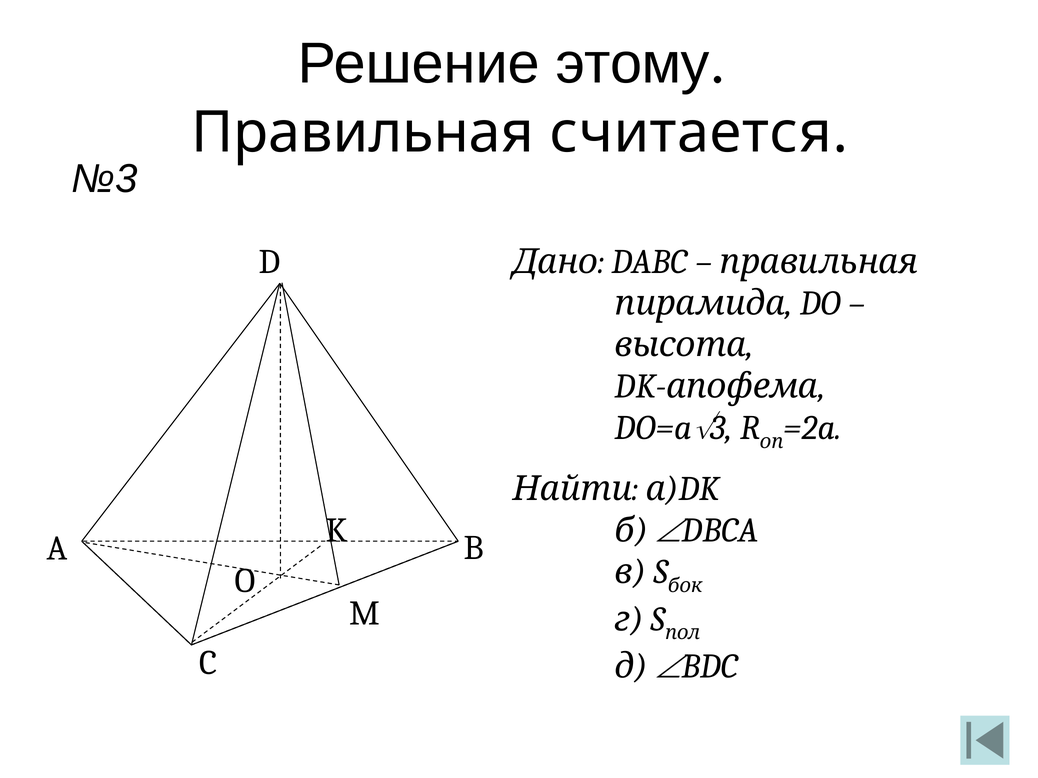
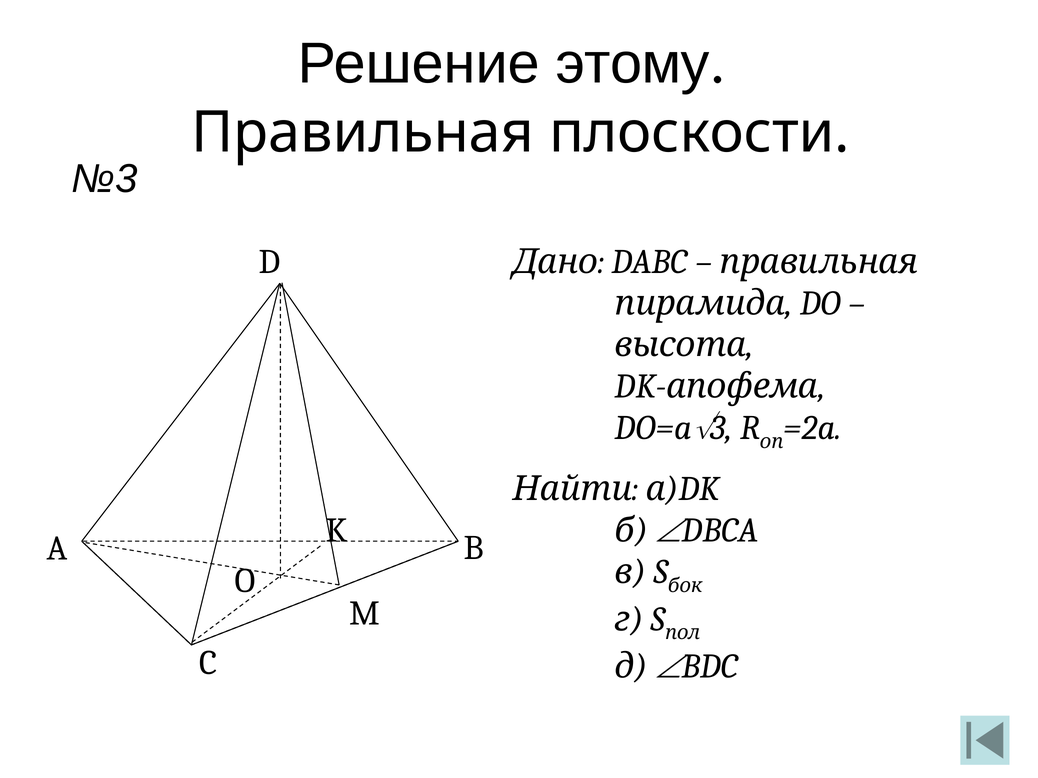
считается: считается -> плоскости (699, 133)
